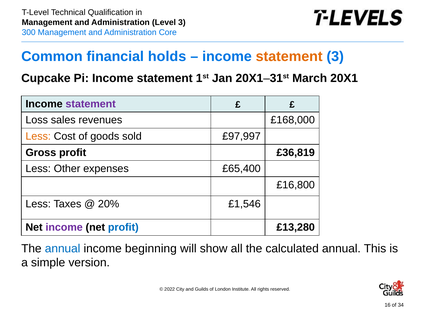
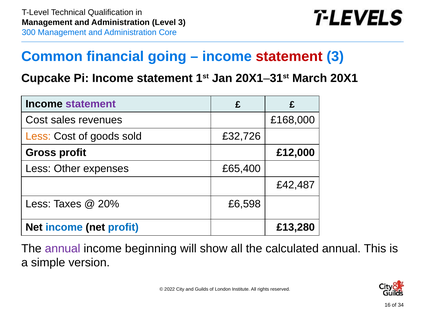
holds: holds -> going (167, 56)
statement colour: orange -> red (289, 56)
Loss: Loss -> Cost (37, 120)
£97,997: £97,997 -> £32,726 (241, 136)
£36,819: £36,819 -> £12,000 (296, 152)
£16,800: £16,800 -> £42,487 (296, 185)
£1,546: £1,546 -> £6,598 (244, 204)
income colour: purple -> blue (64, 227)
annual colour: blue -> purple (63, 248)
